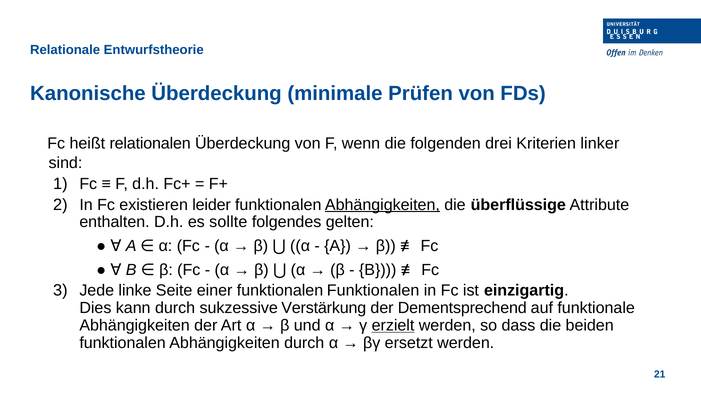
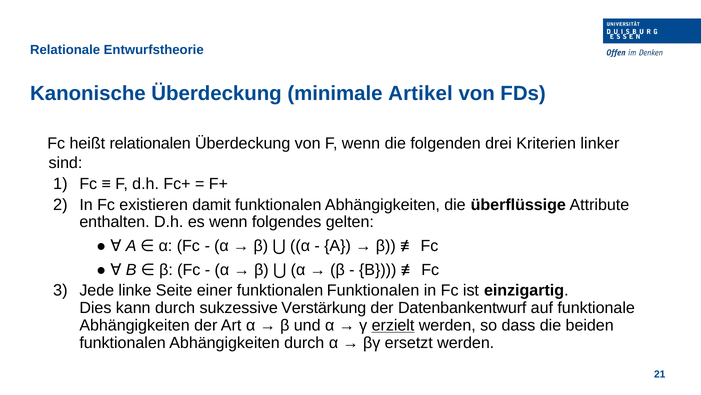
Prüfen: Prüfen -> Artikel (420, 93)
leider: leider -> damit (212, 204)
Abhängigkeiten underline: present -> none (382, 204)
es sollte: sollte -> wenn (228, 222)
Dementsprechend: Dementsprechend -> Datenbankentwurf (462, 307)
